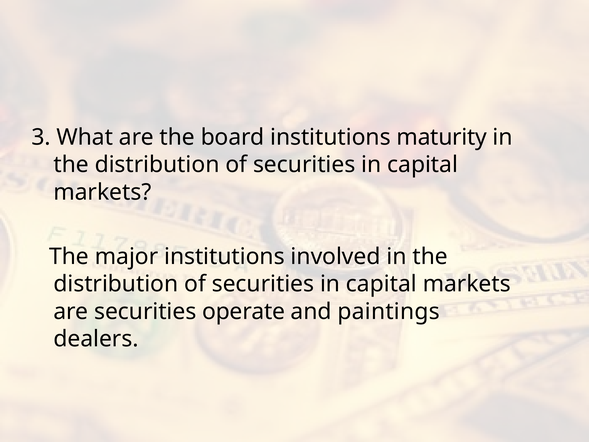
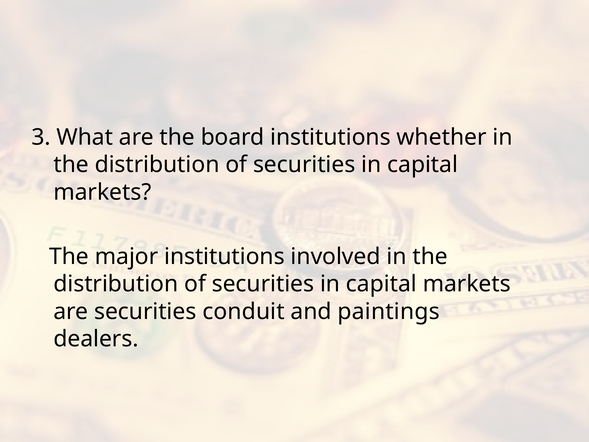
maturity: maturity -> whether (442, 137)
operate: operate -> conduit (243, 311)
